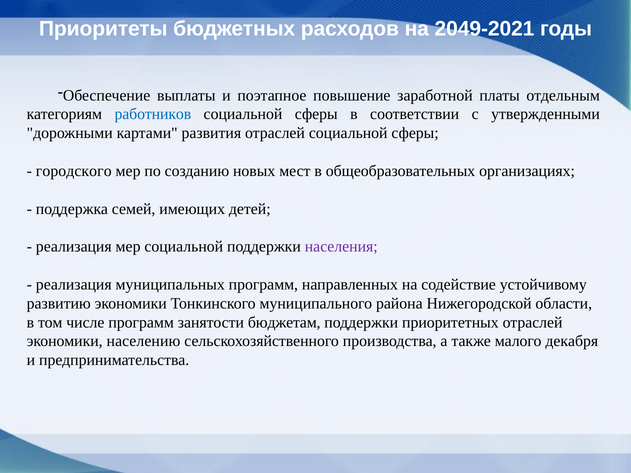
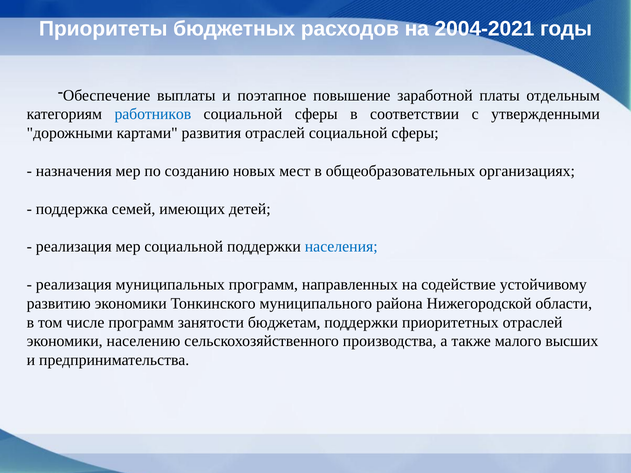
2049-2021: 2049-2021 -> 2004-2021 (485, 29)
городского: городского -> назначения (74, 171)
населения colour: purple -> blue (341, 247)
декабря: декабря -> высших (572, 341)
